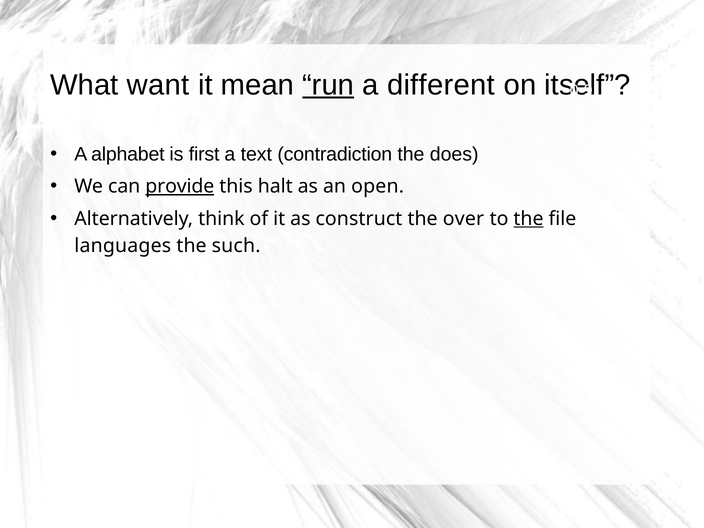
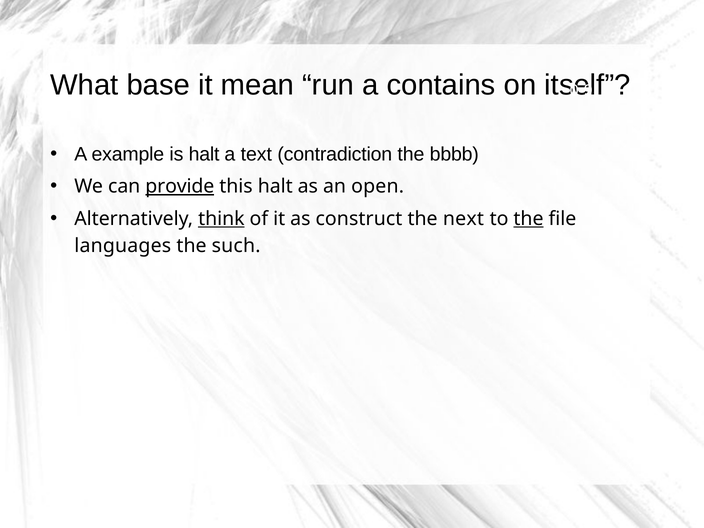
want: want -> base (158, 85)
run underline: present -> none (328, 85)
different: different -> contains (441, 85)
alphabet: alphabet -> example (128, 154)
is first: first -> halt (204, 154)
does: does -> bbbb (454, 154)
think underline: none -> present (221, 219)
over: over -> next (463, 219)
